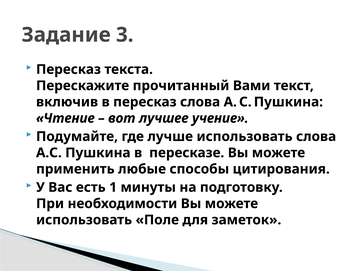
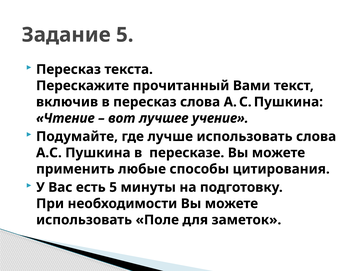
Задание 3: 3 -> 5 (125, 35)
есть 1: 1 -> 5 (113, 187)
